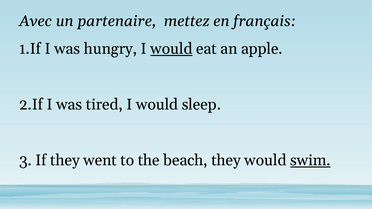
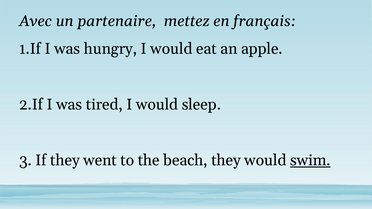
would underline: present -> none (171, 49)
